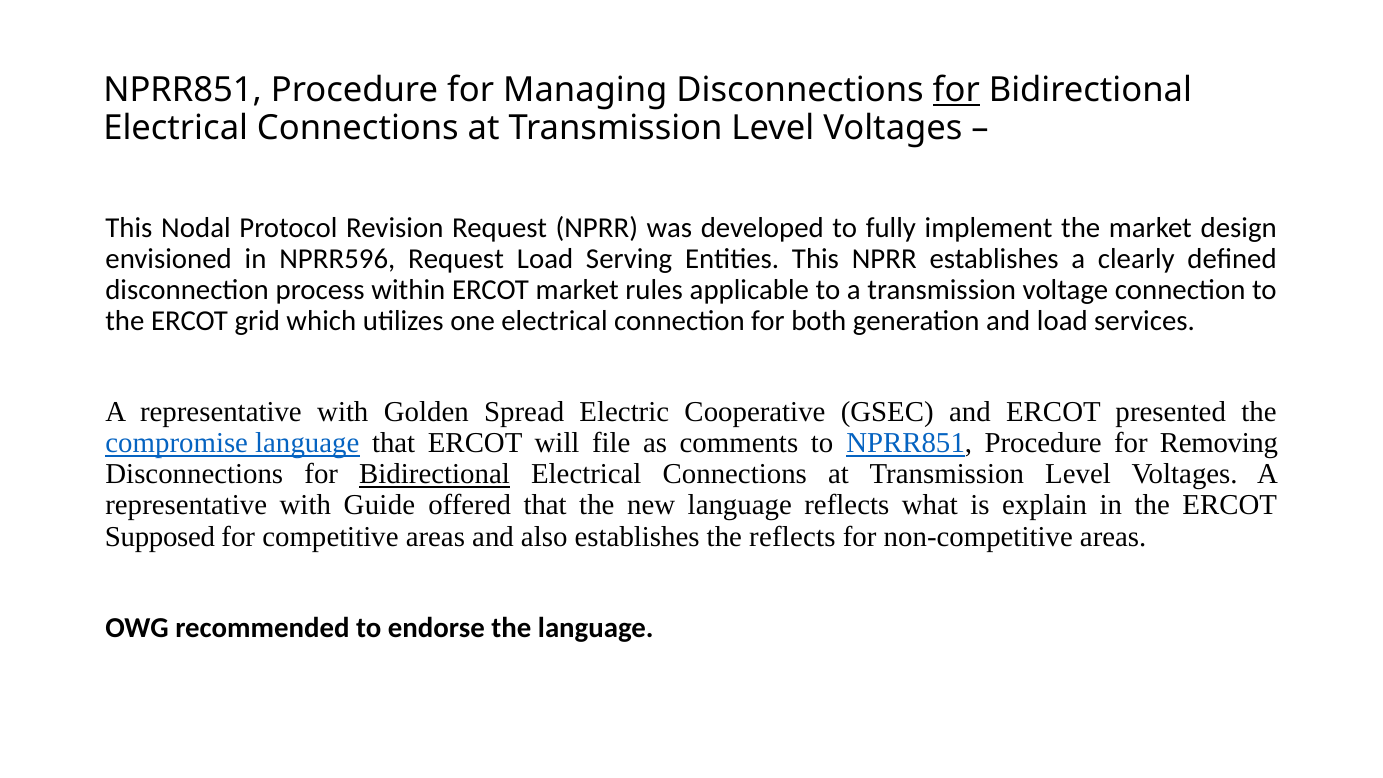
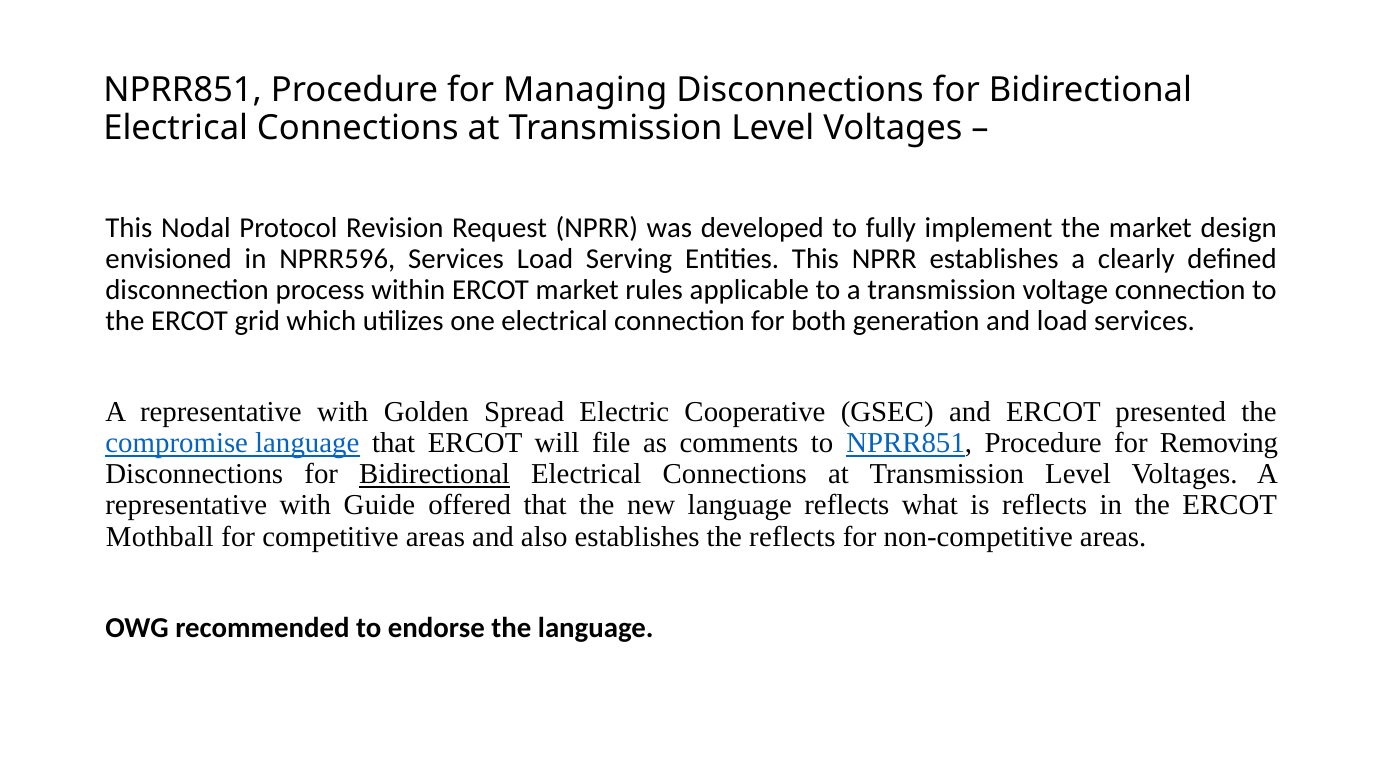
for underline: present -> none (956, 90)
NPRR596 Request: Request -> Services (456, 259)
is explain: explain -> reflects (1045, 505)
Supposed: Supposed -> Mothball (160, 537)
